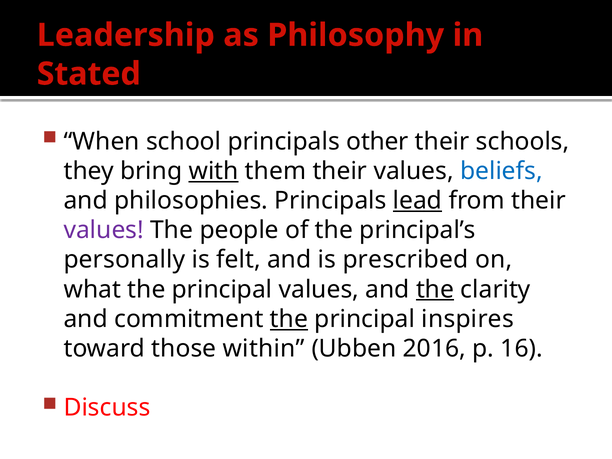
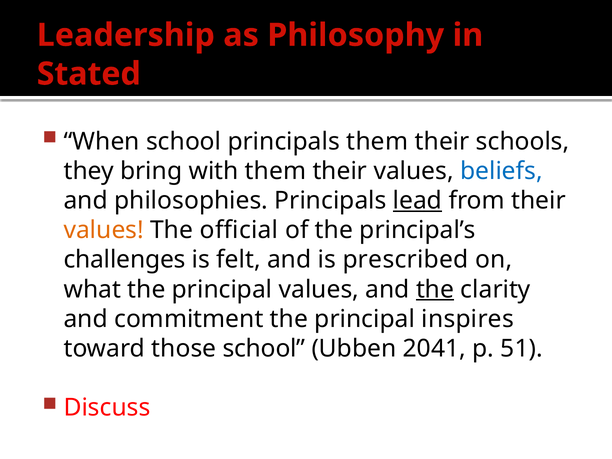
principals other: other -> them (377, 141)
with underline: present -> none (214, 171)
values colour: purple -> orange (104, 230)
people: people -> official (239, 230)
personally: personally -> challenges (125, 260)
the underline: present -> none (289, 319)
those within: within -> school (264, 349)
2016: 2016 -> 2041 (434, 349)
16: 16 -> 51 (522, 349)
